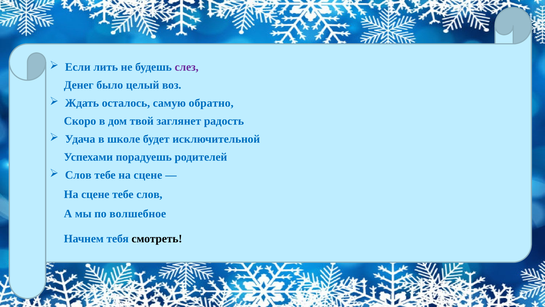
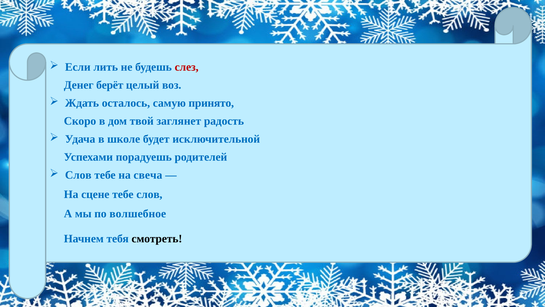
слез colour: purple -> red (187, 67)
было: было -> берёт (110, 85)
обратно: обратно -> принято (211, 103)
тебе на сцене: сцене -> свеча (148, 175)
